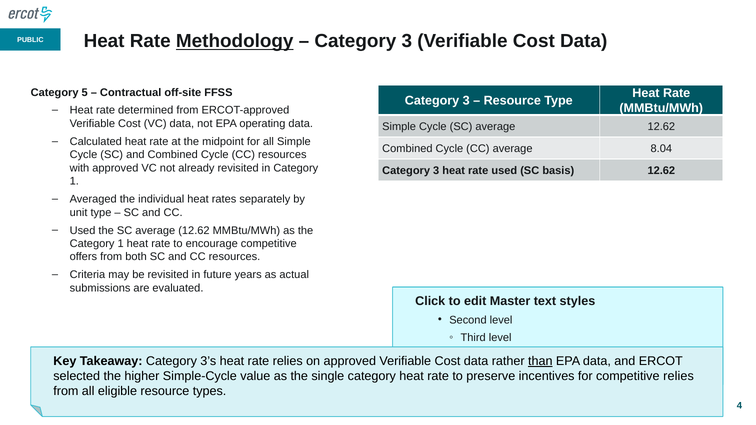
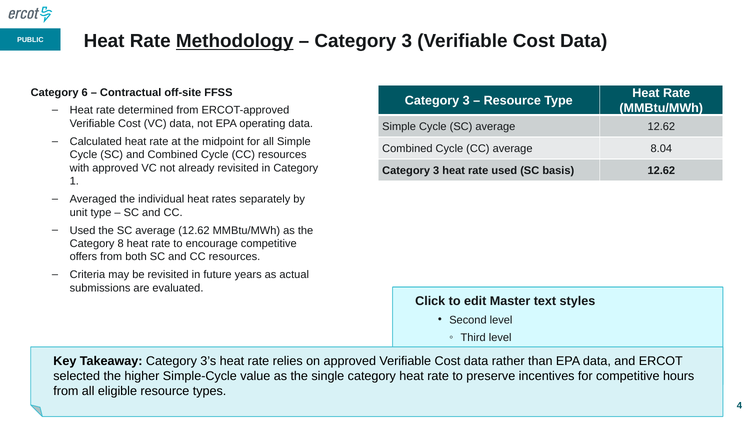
5: 5 -> 6 (85, 92)
1: 1 -> 8 (121, 244)
than underline: present -> none (540, 361)
competitive relies: relies -> hours (679, 376)
